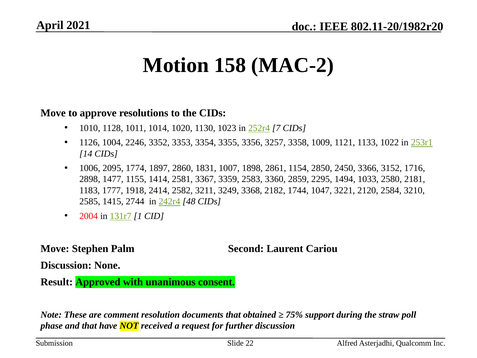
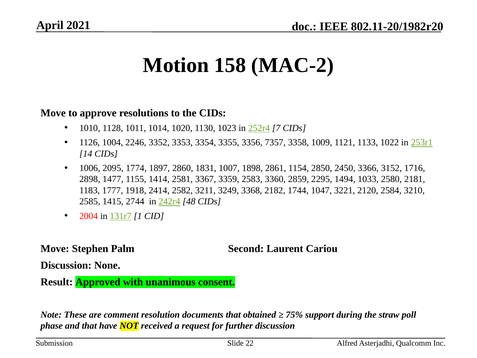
3257: 3257 -> 7357 (275, 142)
